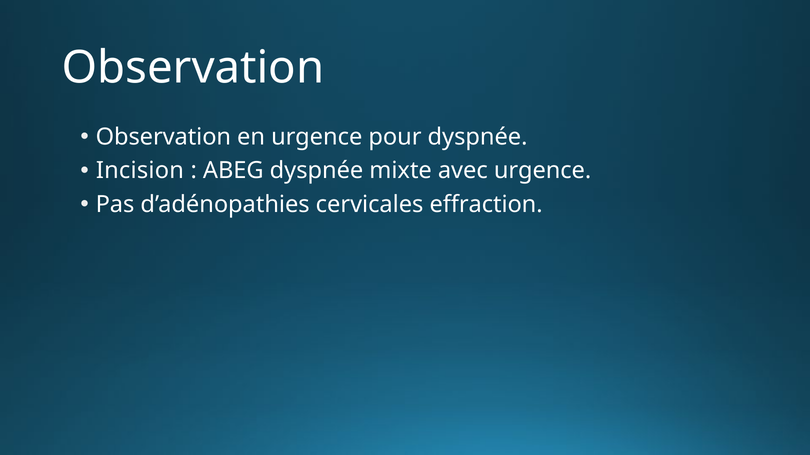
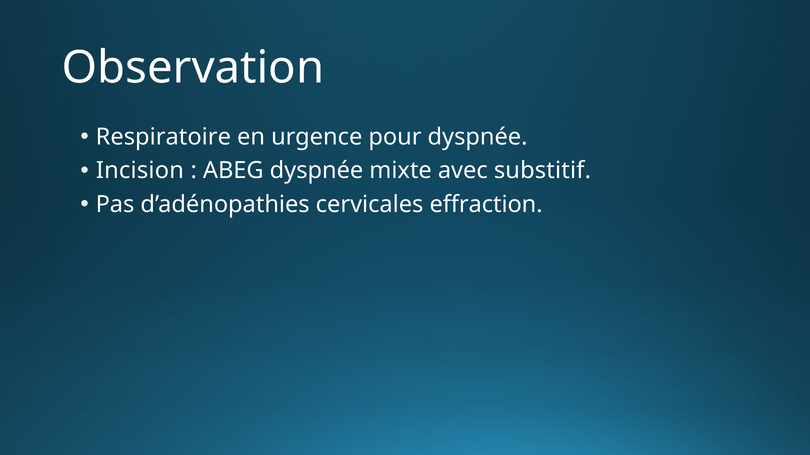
Observation: Observation -> Respiratoire (163, 137)
avec urgence: urgence -> substitif (542, 171)
